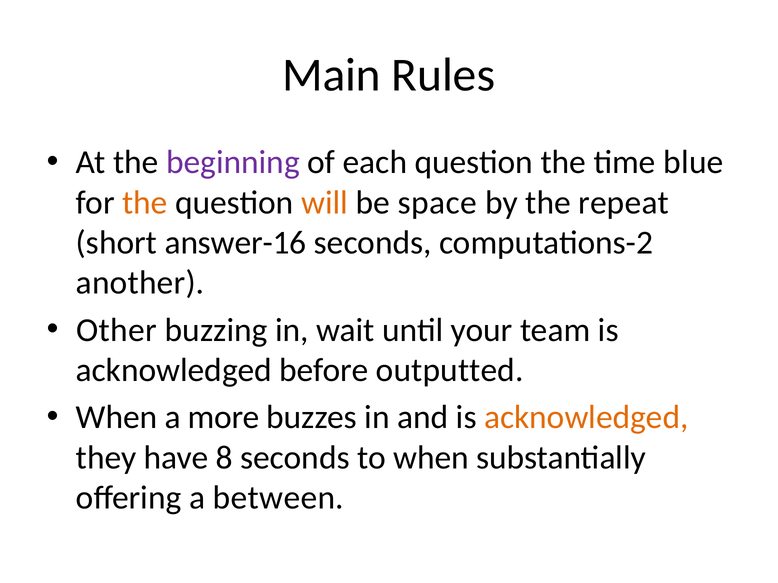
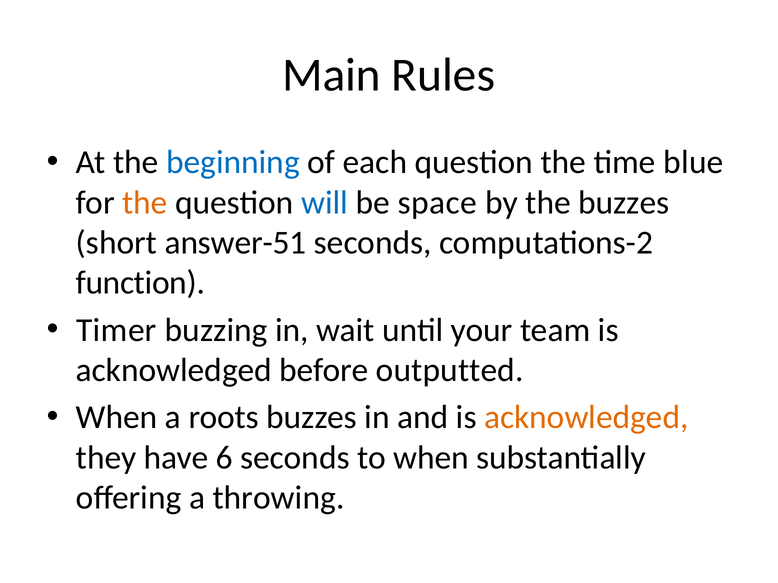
beginning colour: purple -> blue (233, 162)
will colour: orange -> blue (325, 203)
the repeat: repeat -> buzzes (624, 203)
answer-16: answer-16 -> answer-51 (236, 243)
another: another -> function (140, 283)
Other: Other -> Timer (116, 330)
more: more -> roots (224, 418)
8: 8 -> 6 (224, 458)
between: between -> throwing (279, 498)
